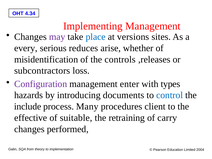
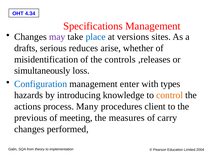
Implementing: Implementing -> Specifications (93, 26)
every: every -> drafts (26, 48)
subcontractors: subcontractors -> simultaneously (42, 71)
Configuration colour: purple -> blue (41, 84)
documents: documents -> knowledge (124, 95)
control colour: blue -> orange (170, 95)
include: include -> actions (28, 107)
effective: effective -> previous (31, 118)
suitable: suitable -> meeting (76, 118)
retraining: retraining -> measures (127, 118)
